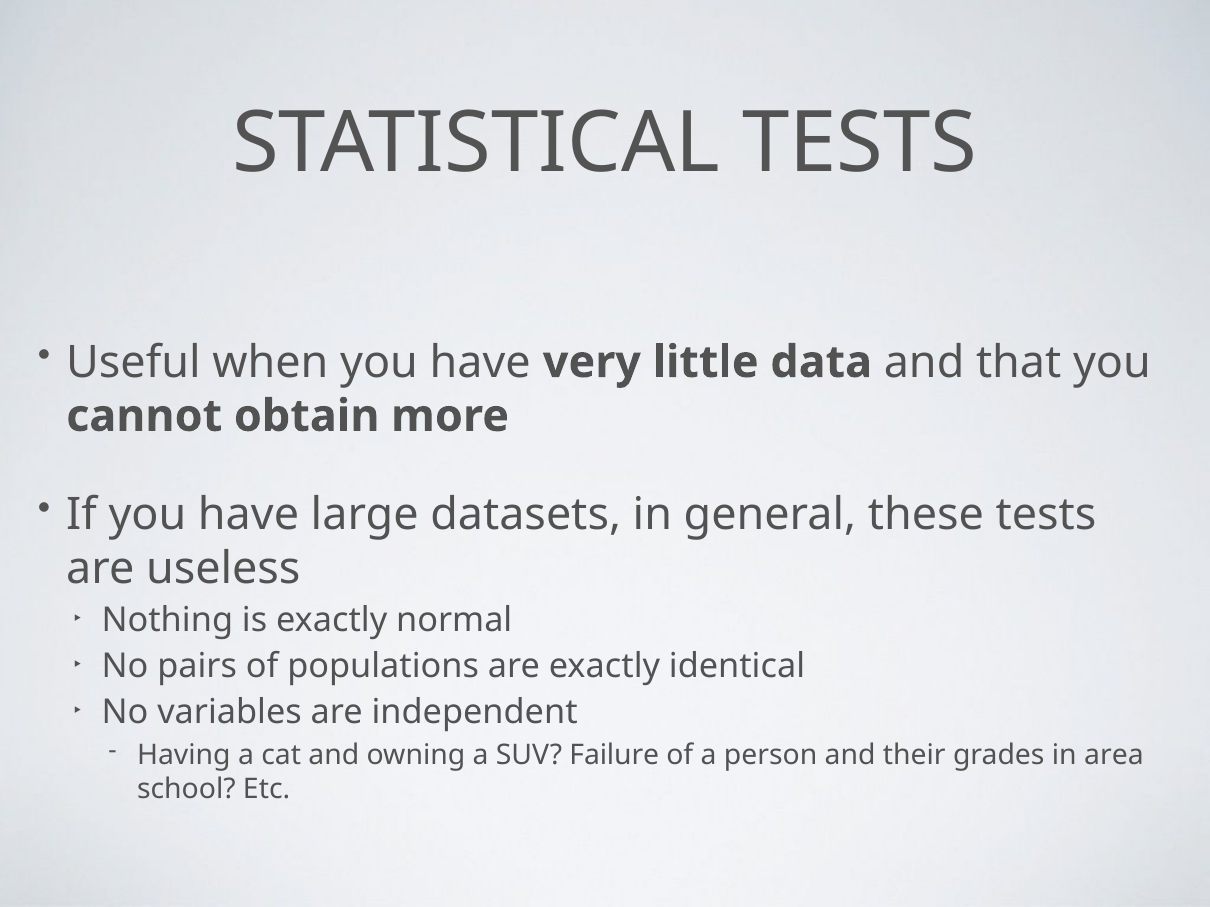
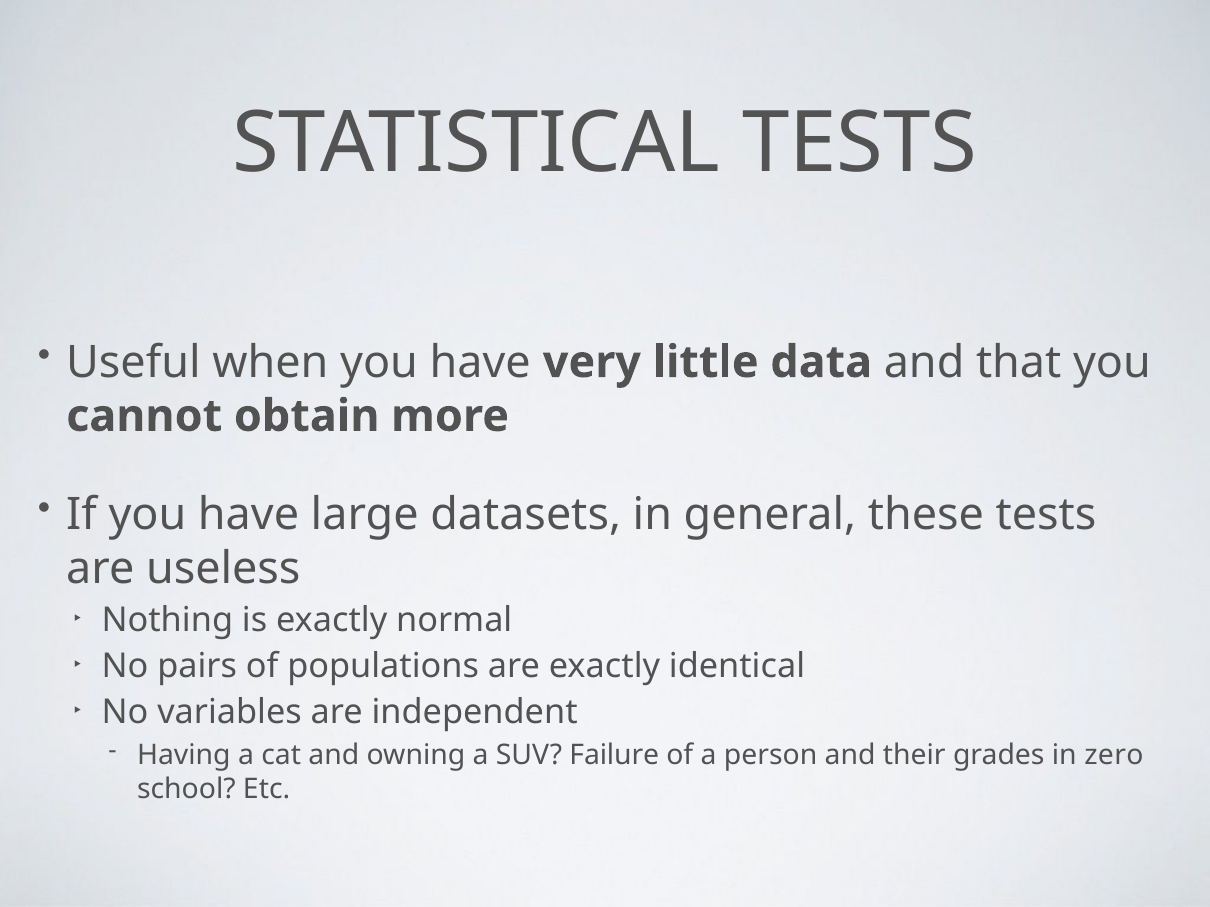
area: area -> zero (1114, 755)
